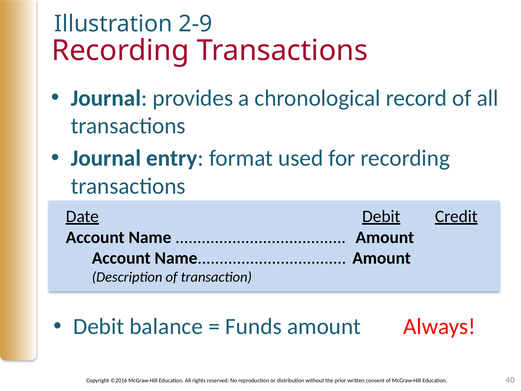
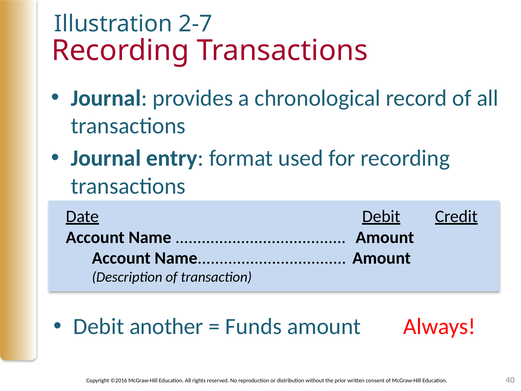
2-9: 2-9 -> 2-7 (196, 24)
balance: balance -> another (166, 326)
